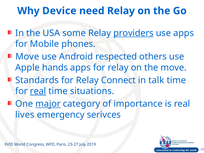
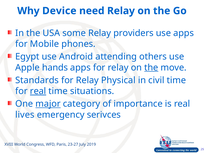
providers underline: present -> none (133, 33)
Move: Move -> Egypt (27, 57)
respected: respected -> attending (116, 57)
the underline: none -> present (151, 68)
Connect: Connect -> Physical (118, 80)
talk: talk -> civil (156, 80)
